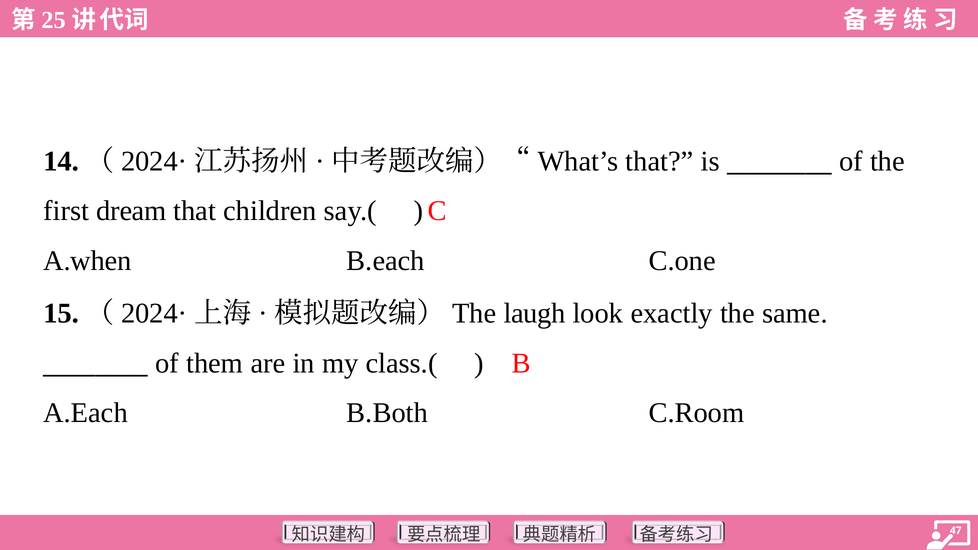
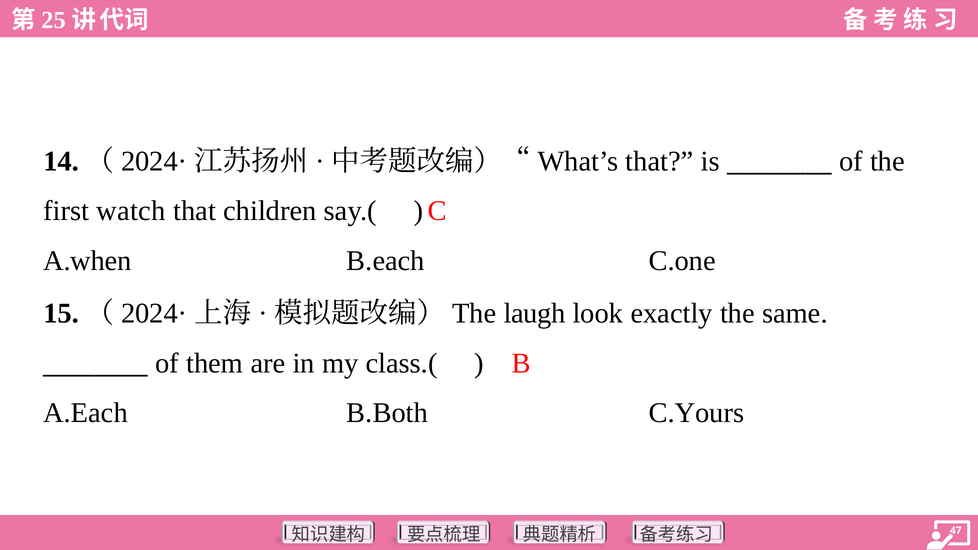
dream: dream -> watch (131, 211)
C.Room: C.Room -> C.Yours (696, 413)
